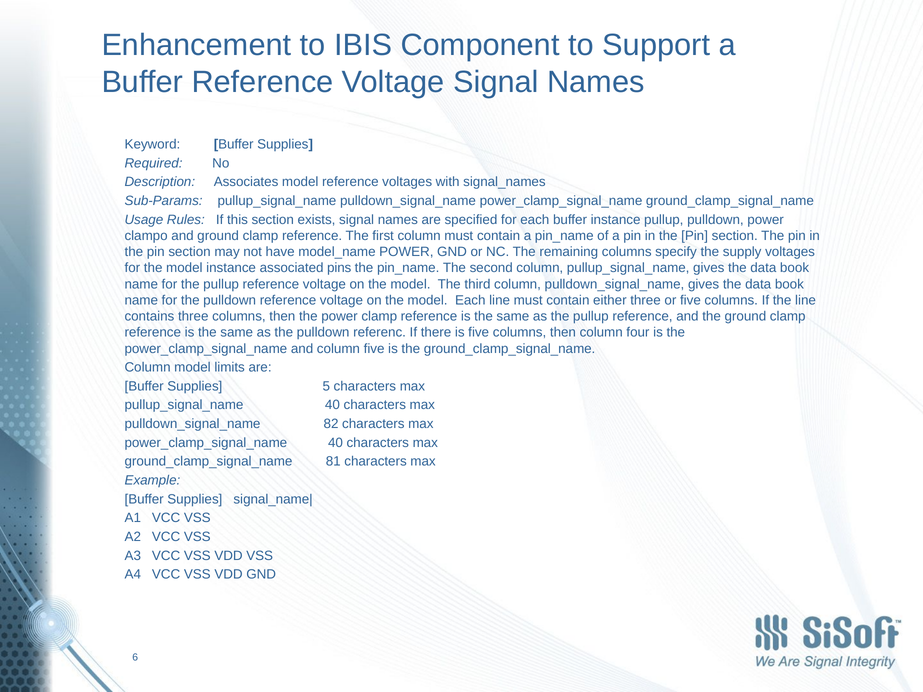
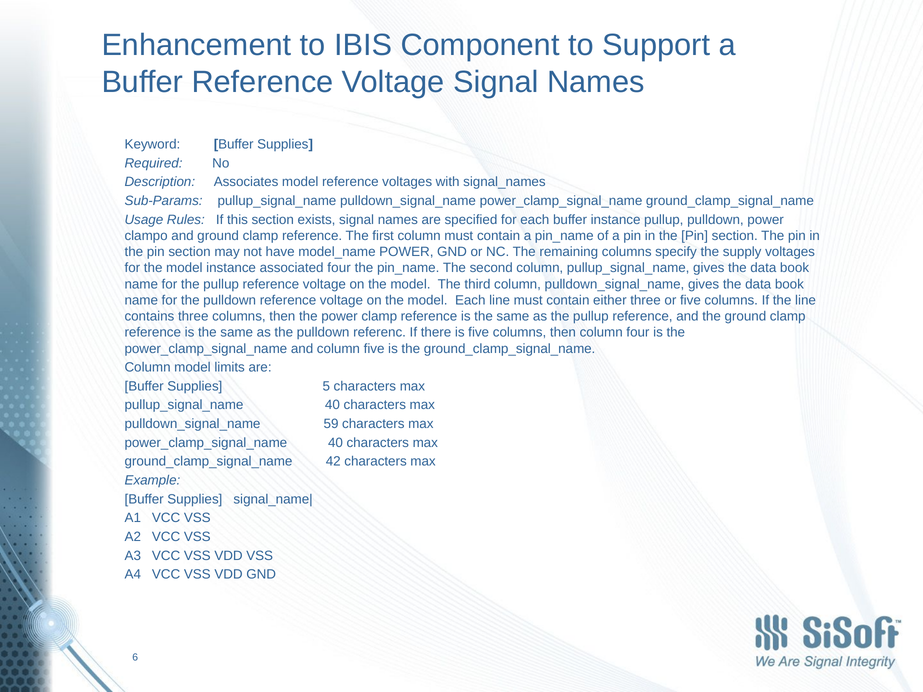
associated pins: pins -> four (339, 268)
82: 82 -> 59 (331, 424)
81: 81 -> 42 (333, 462)
